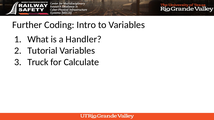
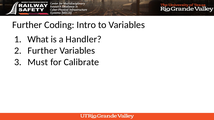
Tutorial: Tutorial -> Further (42, 51)
Truck: Truck -> Must (38, 62)
Calculate: Calculate -> Calibrate (81, 62)
